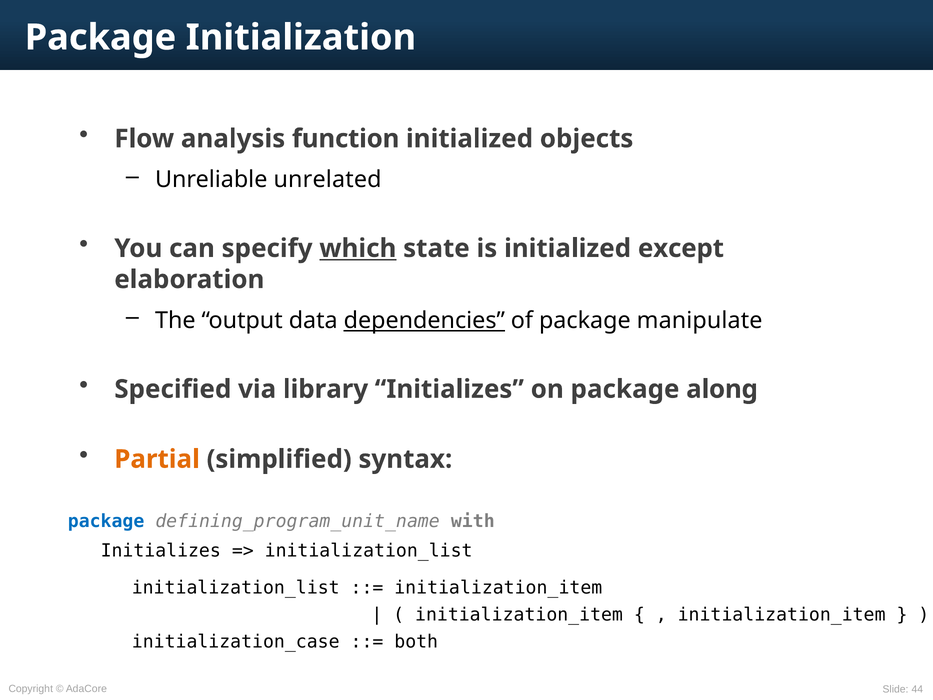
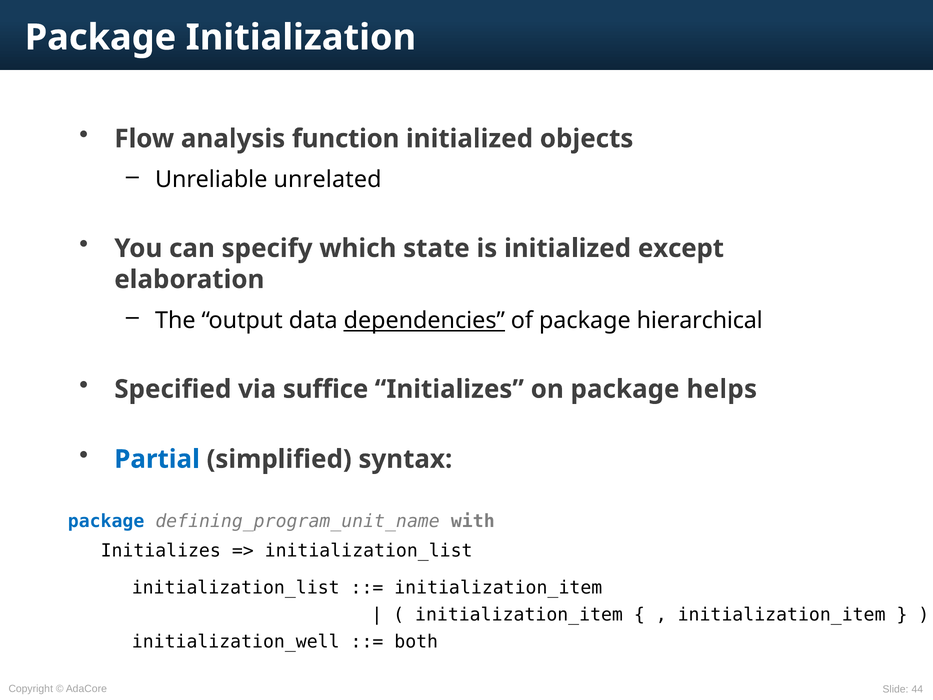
which underline: present -> none (358, 248)
manipulate: manipulate -> hierarchical (700, 320)
library: library -> suffice (326, 389)
along: along -> helps (722, 389)
Partial colour: orange -> blue (157, 459)
initialization_case: initialization_case -> initialization_well (236, 642)
